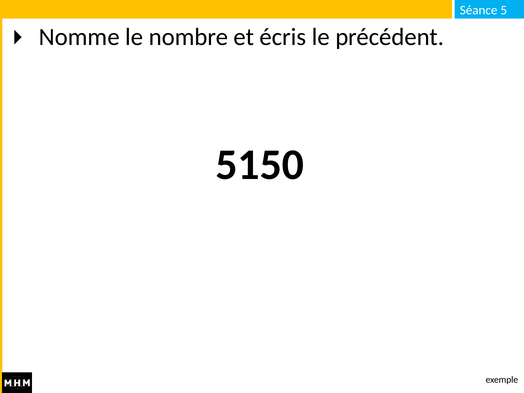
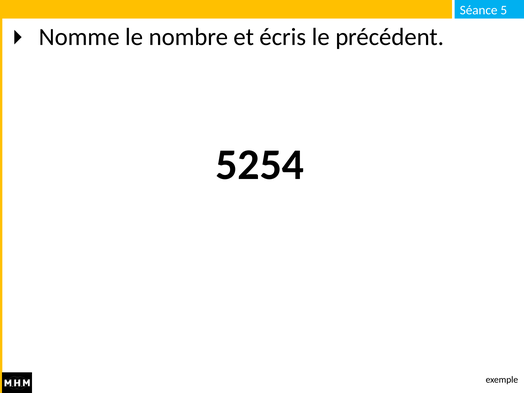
5150: 5150 -> 5254 (260, 165)
